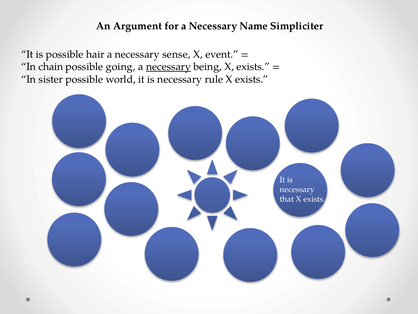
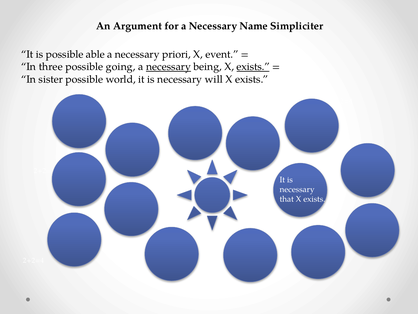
hair: hair -> able (95, 54)
sense: sense -> priori (176, 54)
chain: chain -> three (51, 67)
exists underline: none -> present (253, 67)
rule: rule -> will (214, 79)
